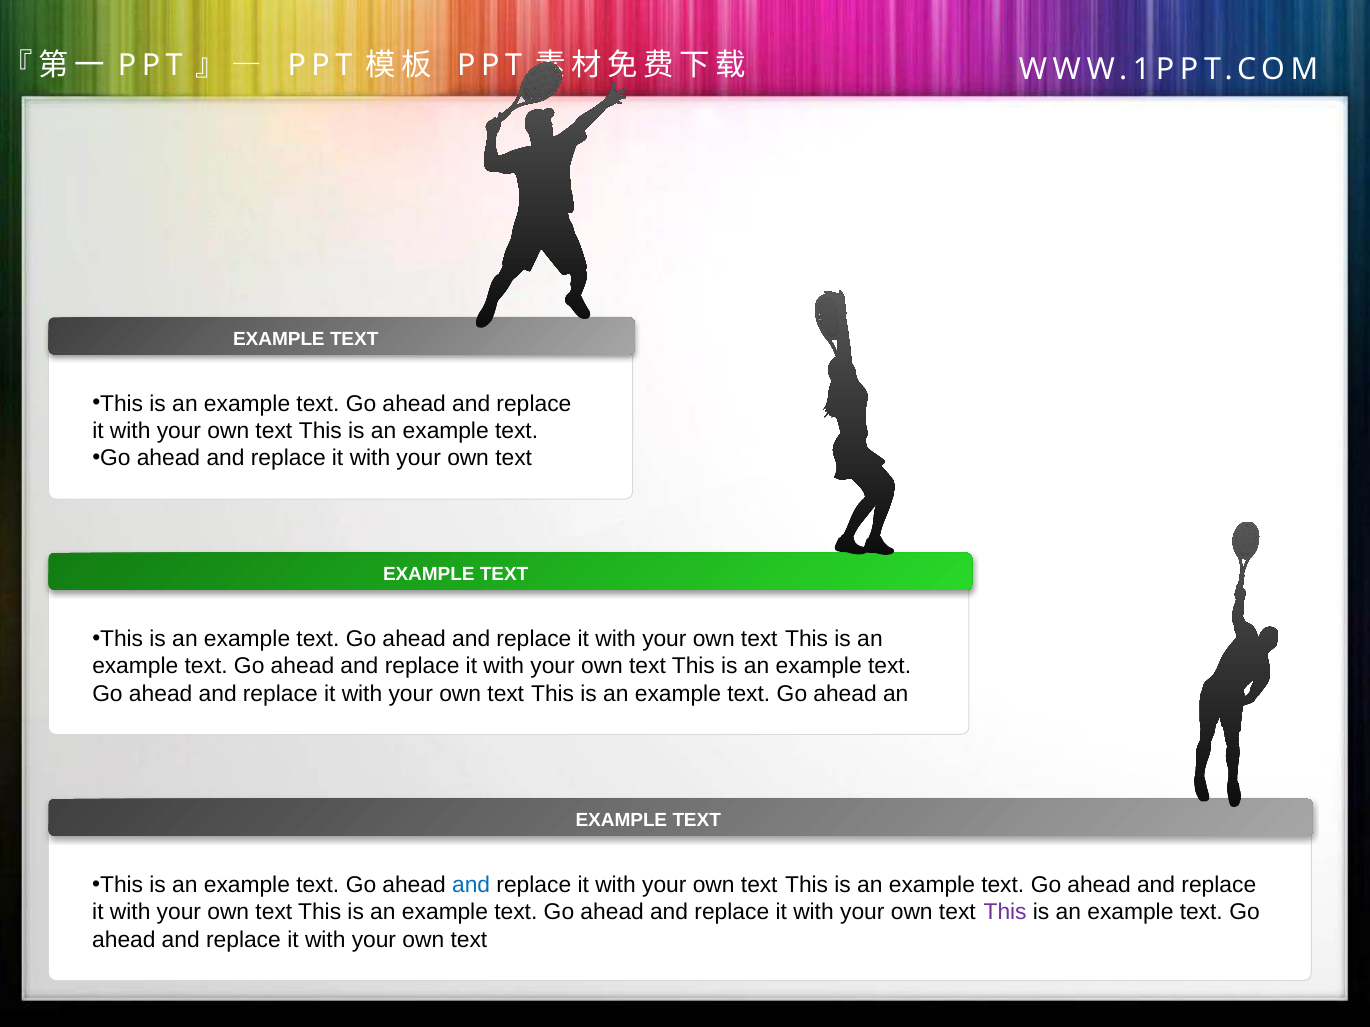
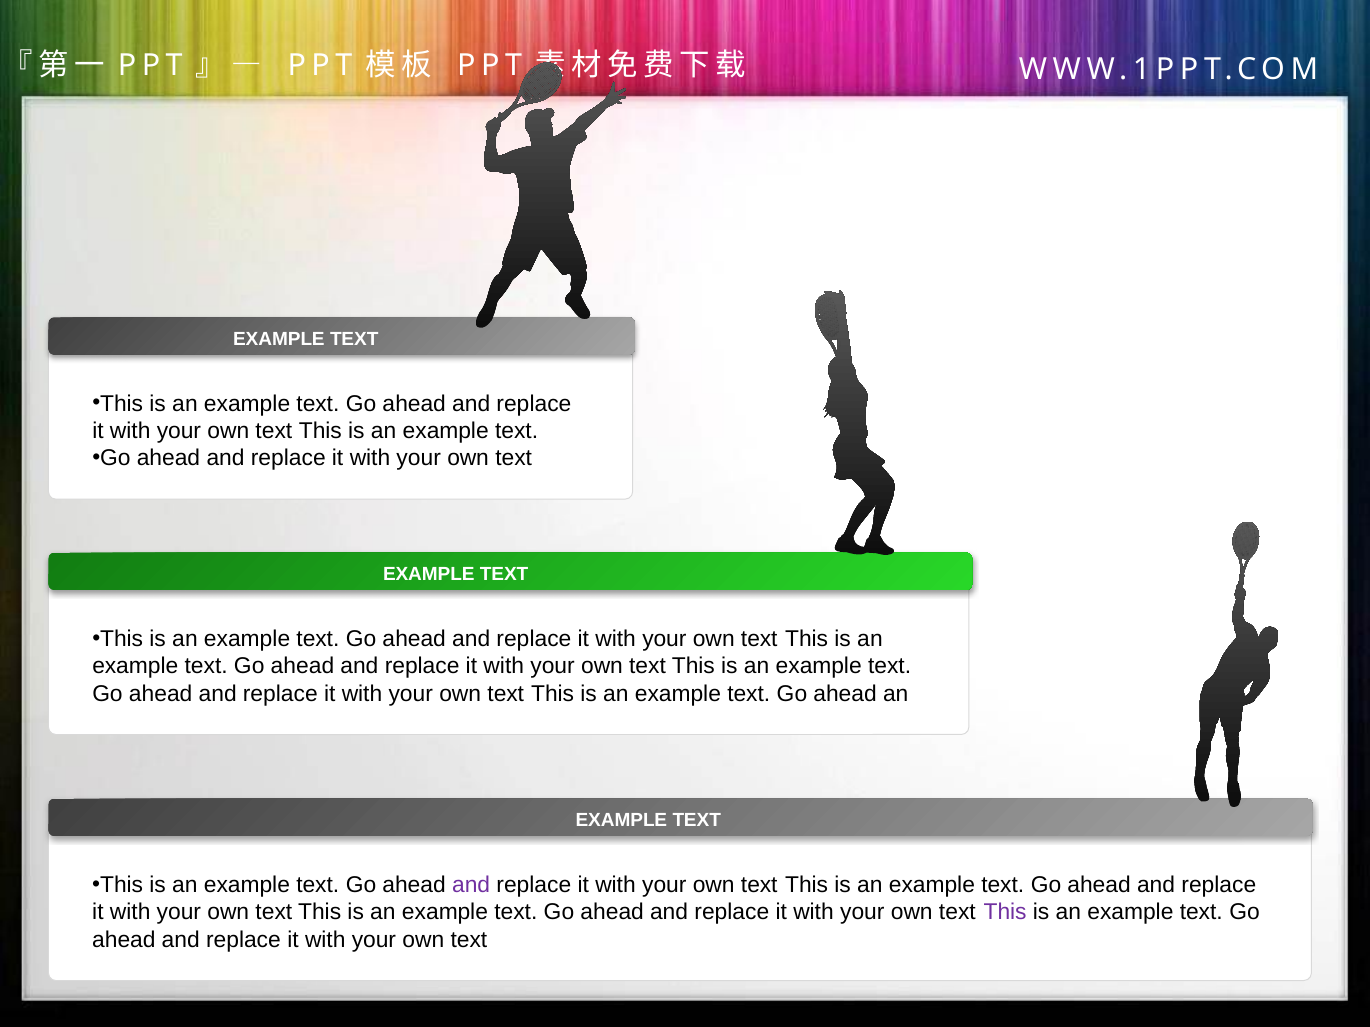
and colour: blue -> purple (471, 885)
